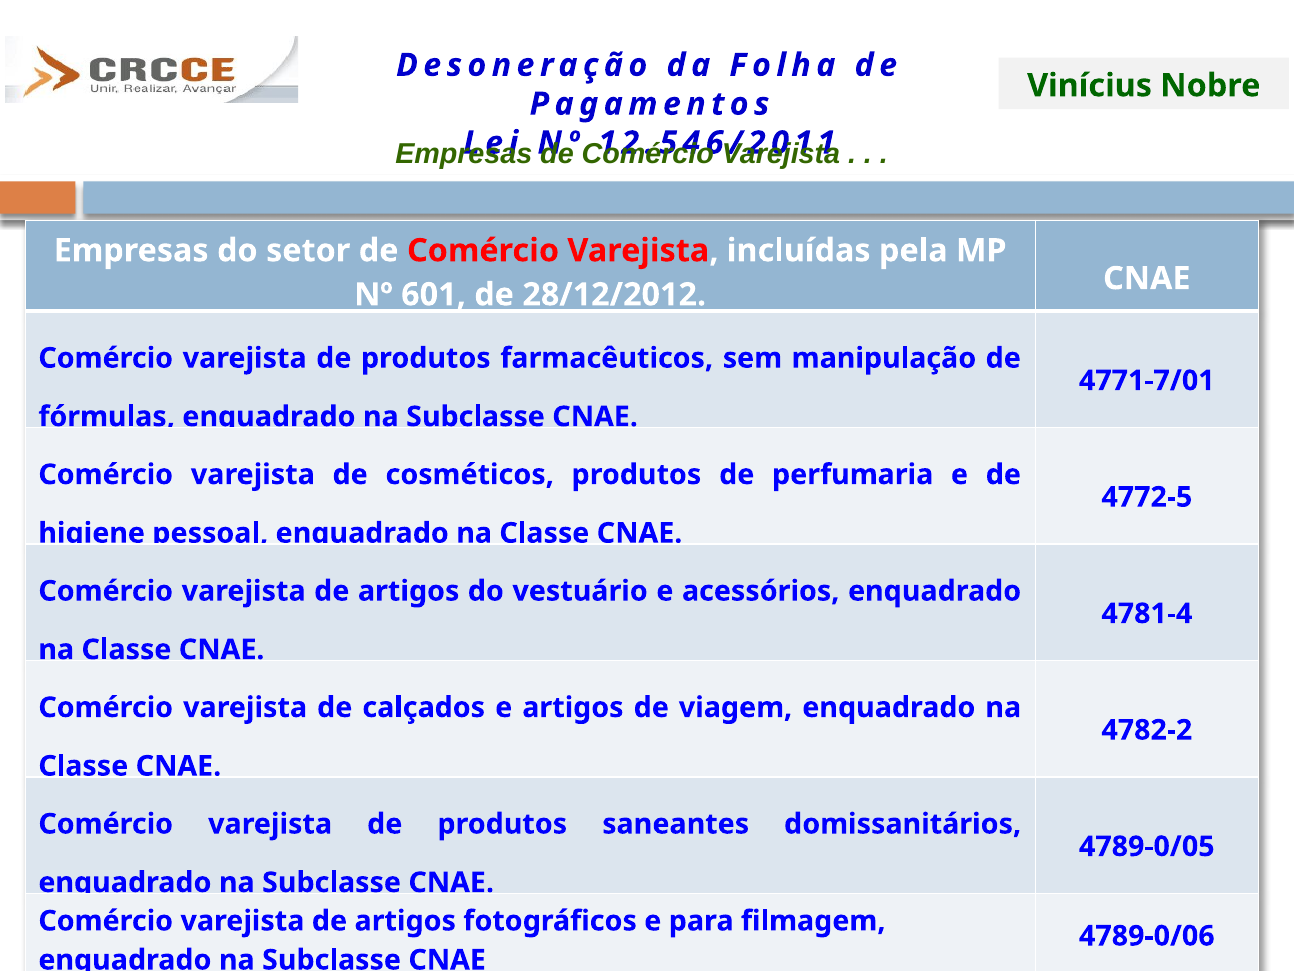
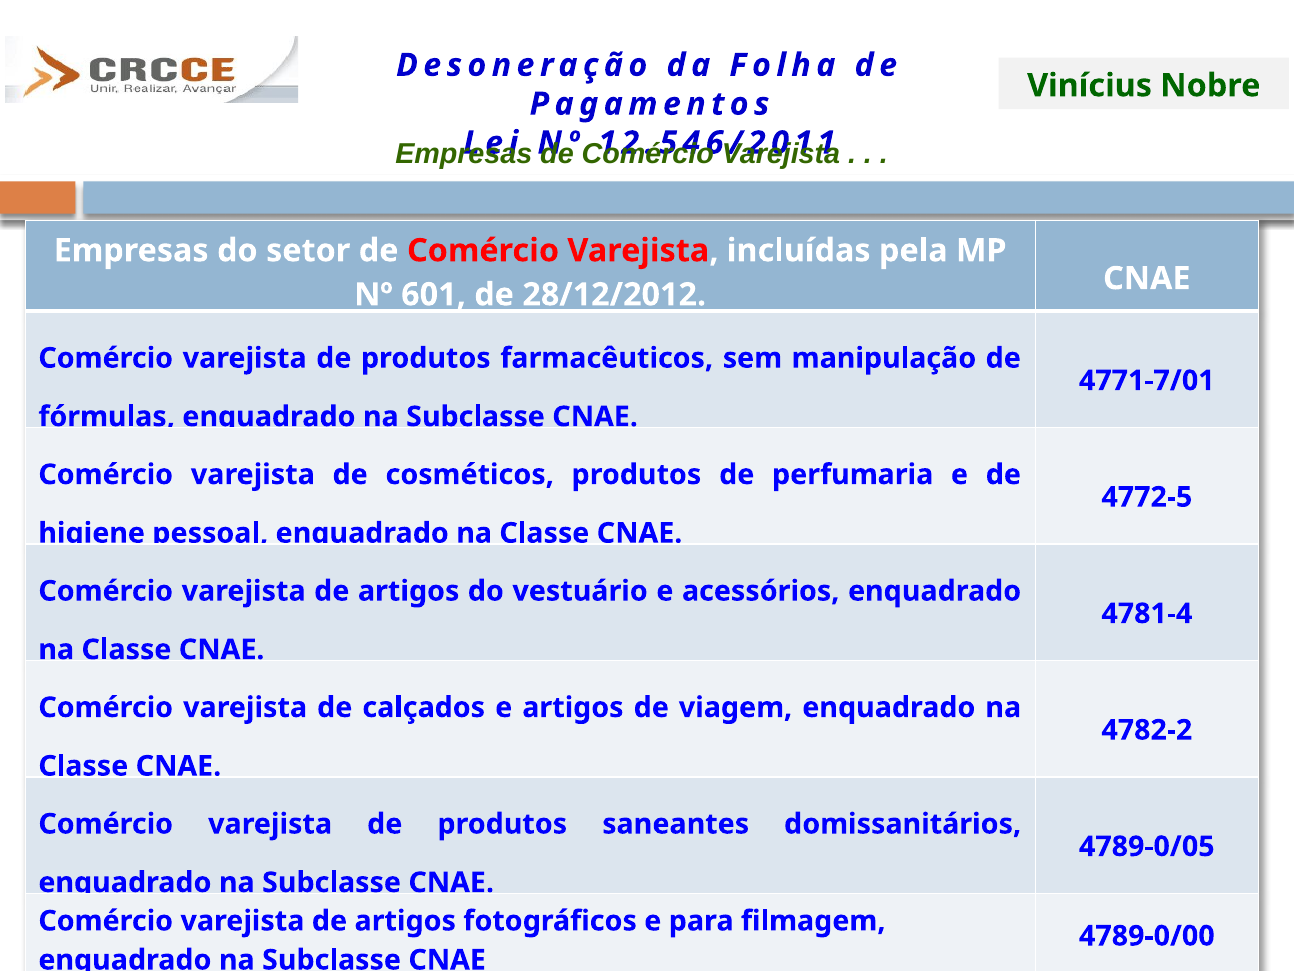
4789-0/06: 4789-0/06 -> 4789-0/00 (1147, 936)
